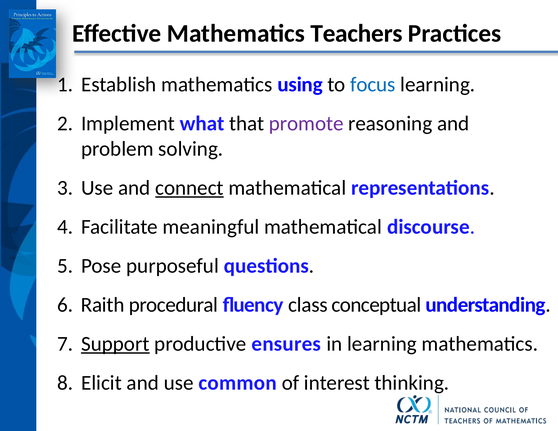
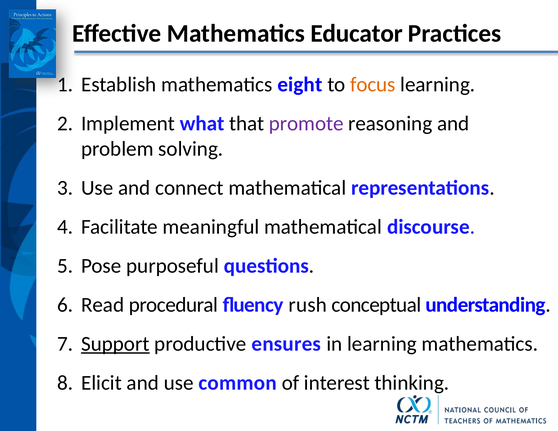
Teachers: Teachers -> Educator (357, 33)
using: using -> eight (300, 85)
focus colour: blue -> orange (373, 85)
connect underline: present -> none (189, 188)
Raith: Raith -> Read (103, 305)
class: class -> rush (308, 305)
